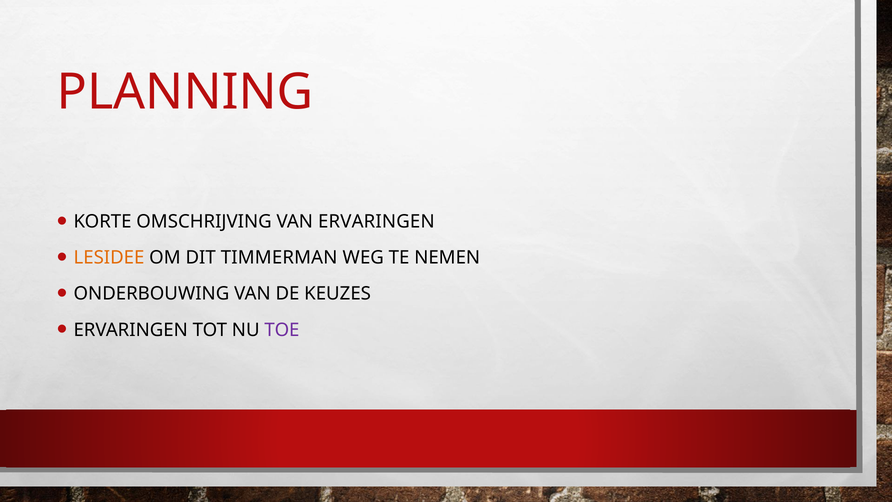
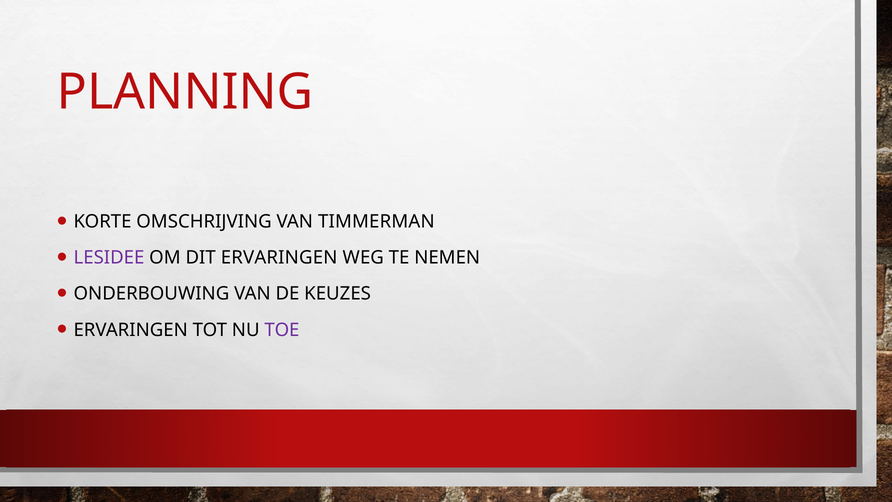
VAN ERVARINGEN: ERVARINGEN -> TIMMERMAN (376, 222)
LESIDEE colour: orange -> purple (109, 258)
DIT TIMMERMAN: TIMMERMAN -> ERVARINGEN (279, 258)
